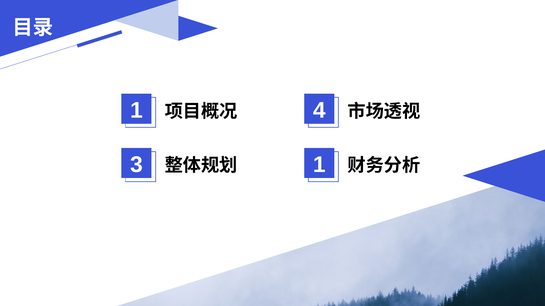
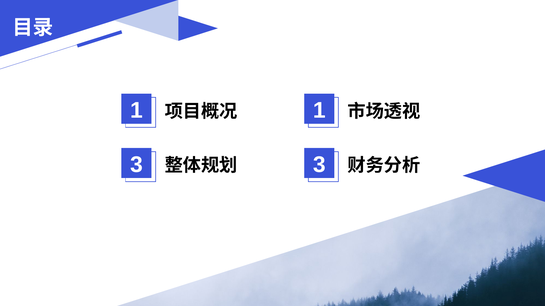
4: 4 -> 1 (319, 111)
1: 1 -> 3 (319, 165)
